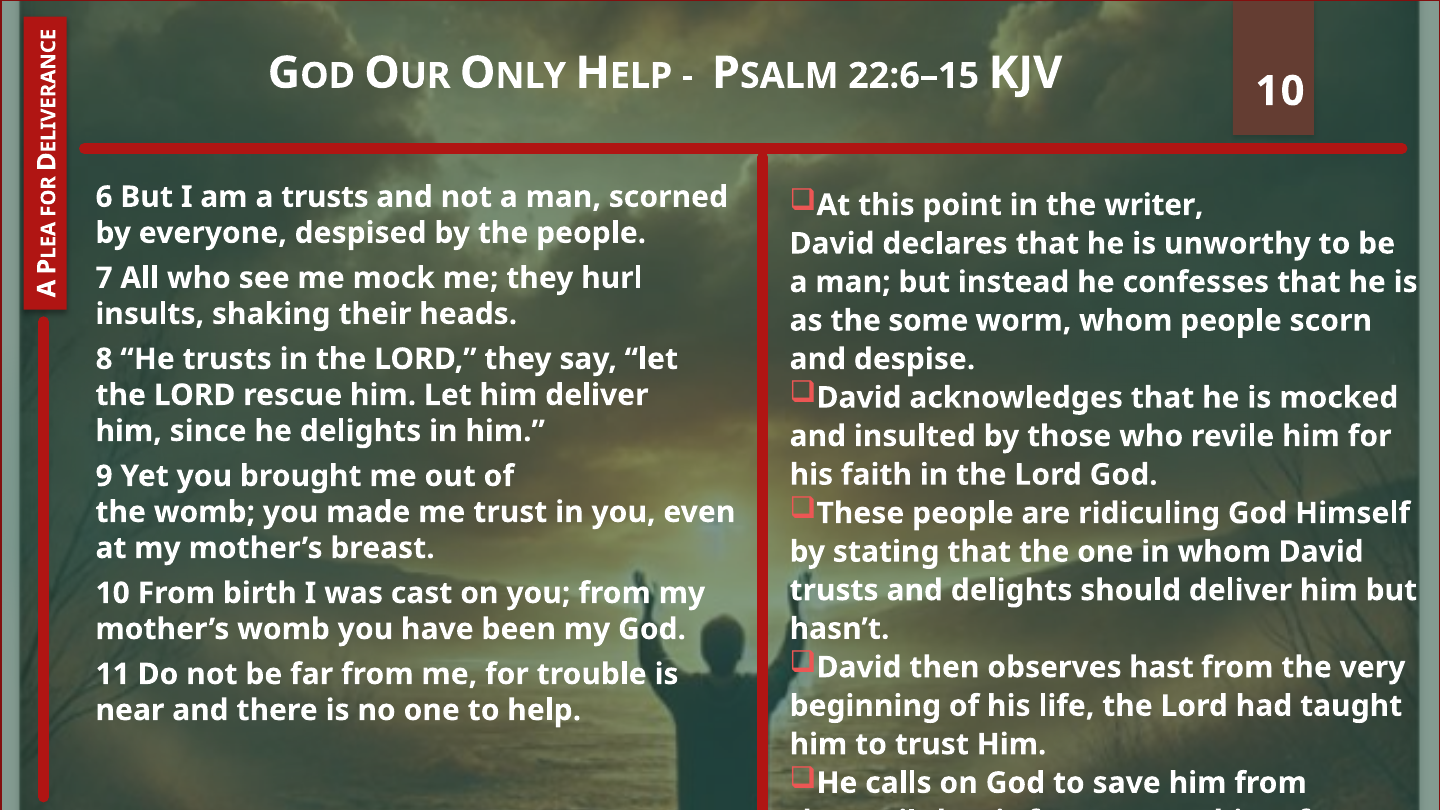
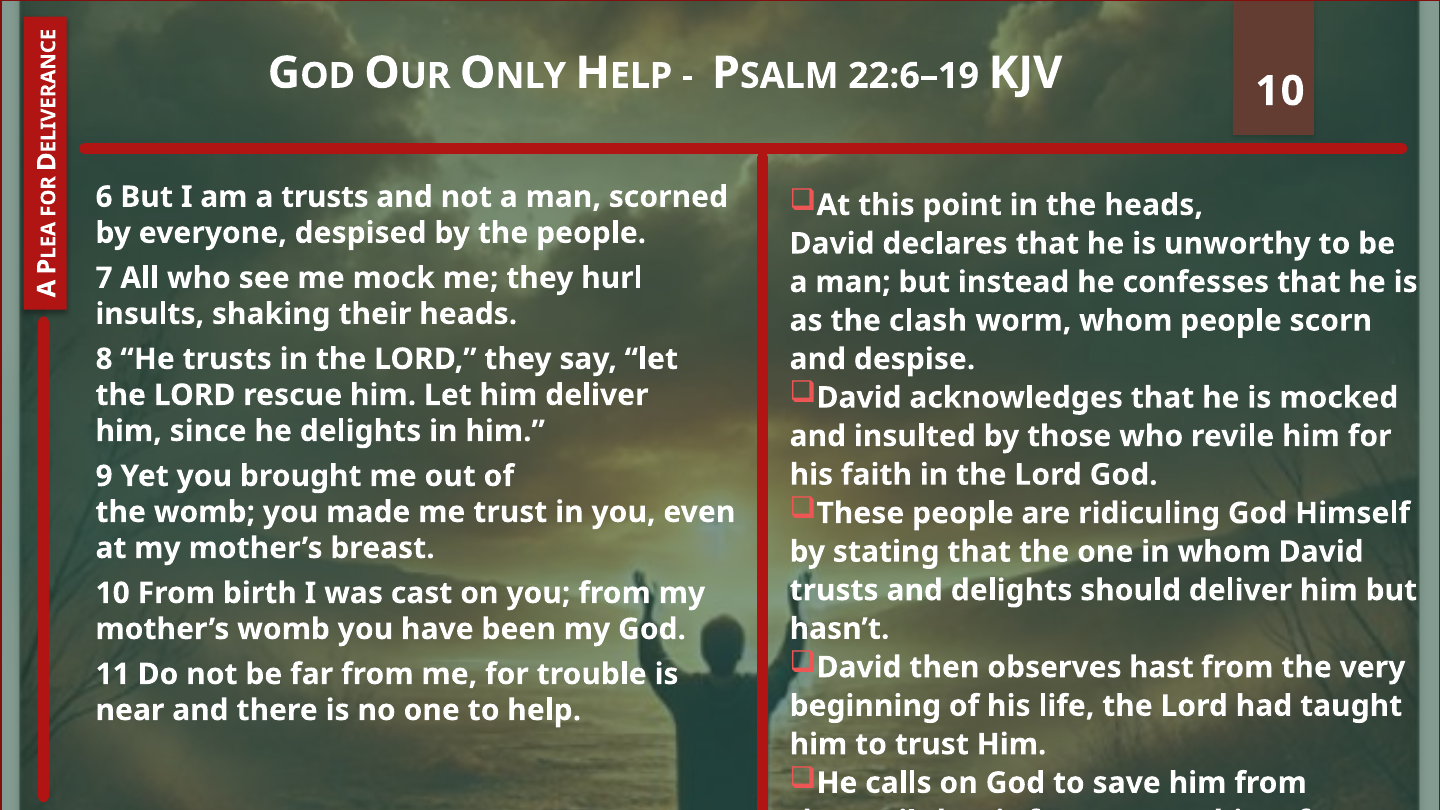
22:6–15: 22:6–15 -> 22:6–19 (914, 76)
the writer: writer -> heads (1154, 205)
some: some -> clash (928, 321)
